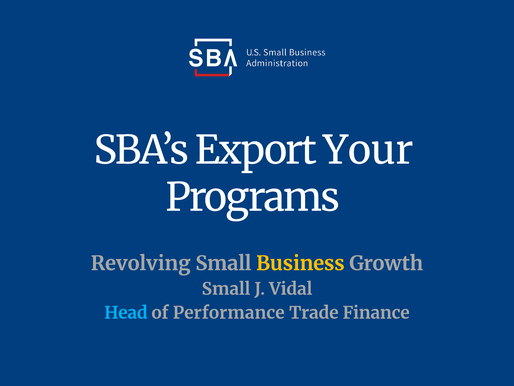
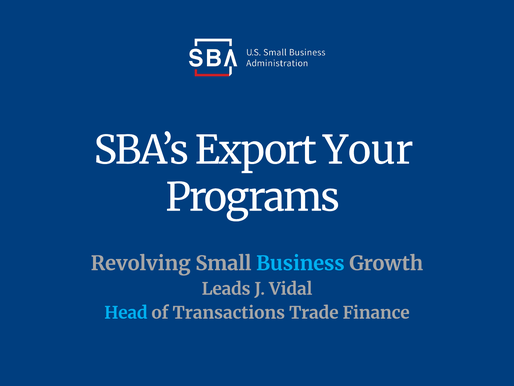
Business colour: yellow -> light blue (300, 263)
Small: Small -> Leads (226, 289)
Performance: Performance -> Transactions (229, 313)
